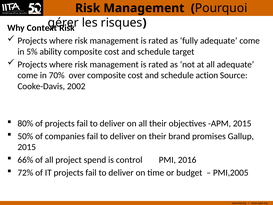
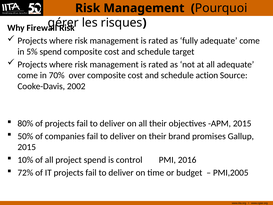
Context: Context -> Firewall (42, 28)
5% ability: ability -> spend (51, 52)
66%: 66% -> 10% (25, 160)
